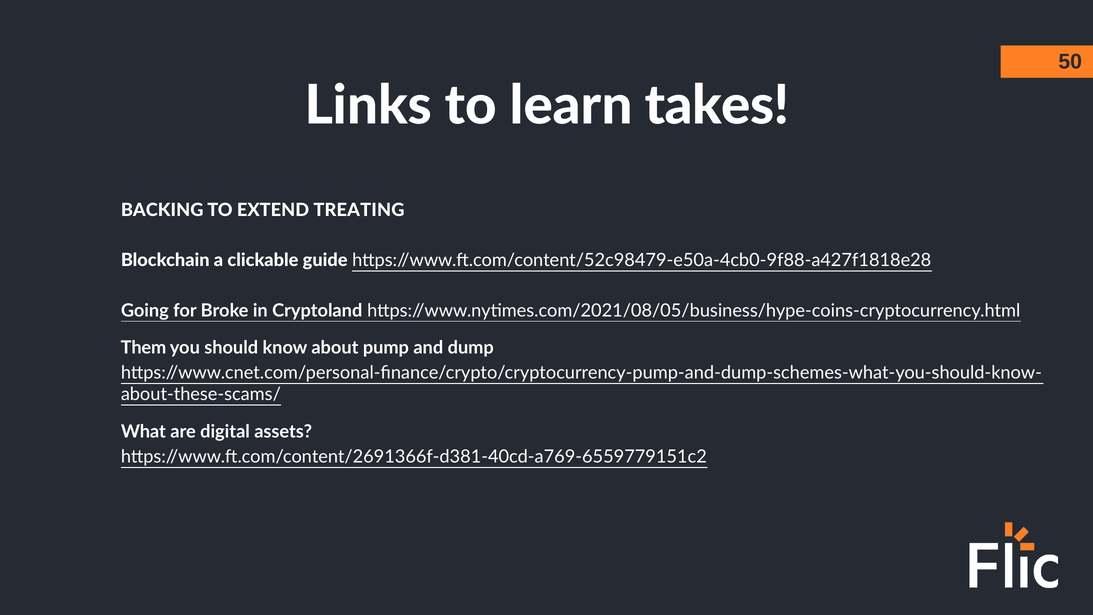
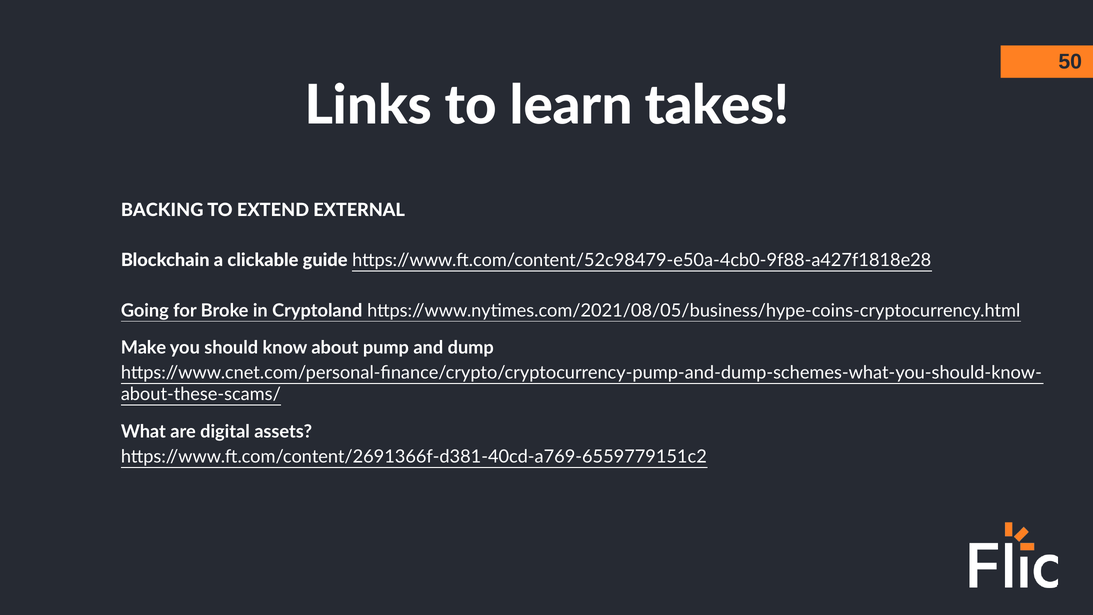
TREATING: TREATING -> EXTERNAL (359, 210)
Them: Them -> Make (143, 348)
